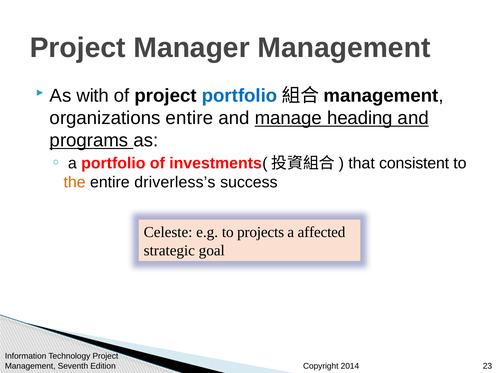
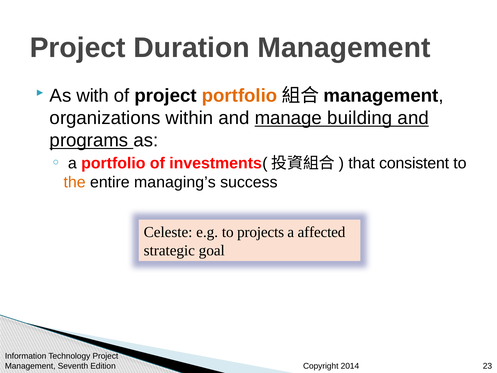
Manager: Manager -> Duration (192, 48)
portfolio colour: blue -> orange (240, 95)
organizations entire: entire -> within (189, 118)
heading: heading -> building (360, 118)
driverless’s: driverless’s -> managing’s (175, 182)
